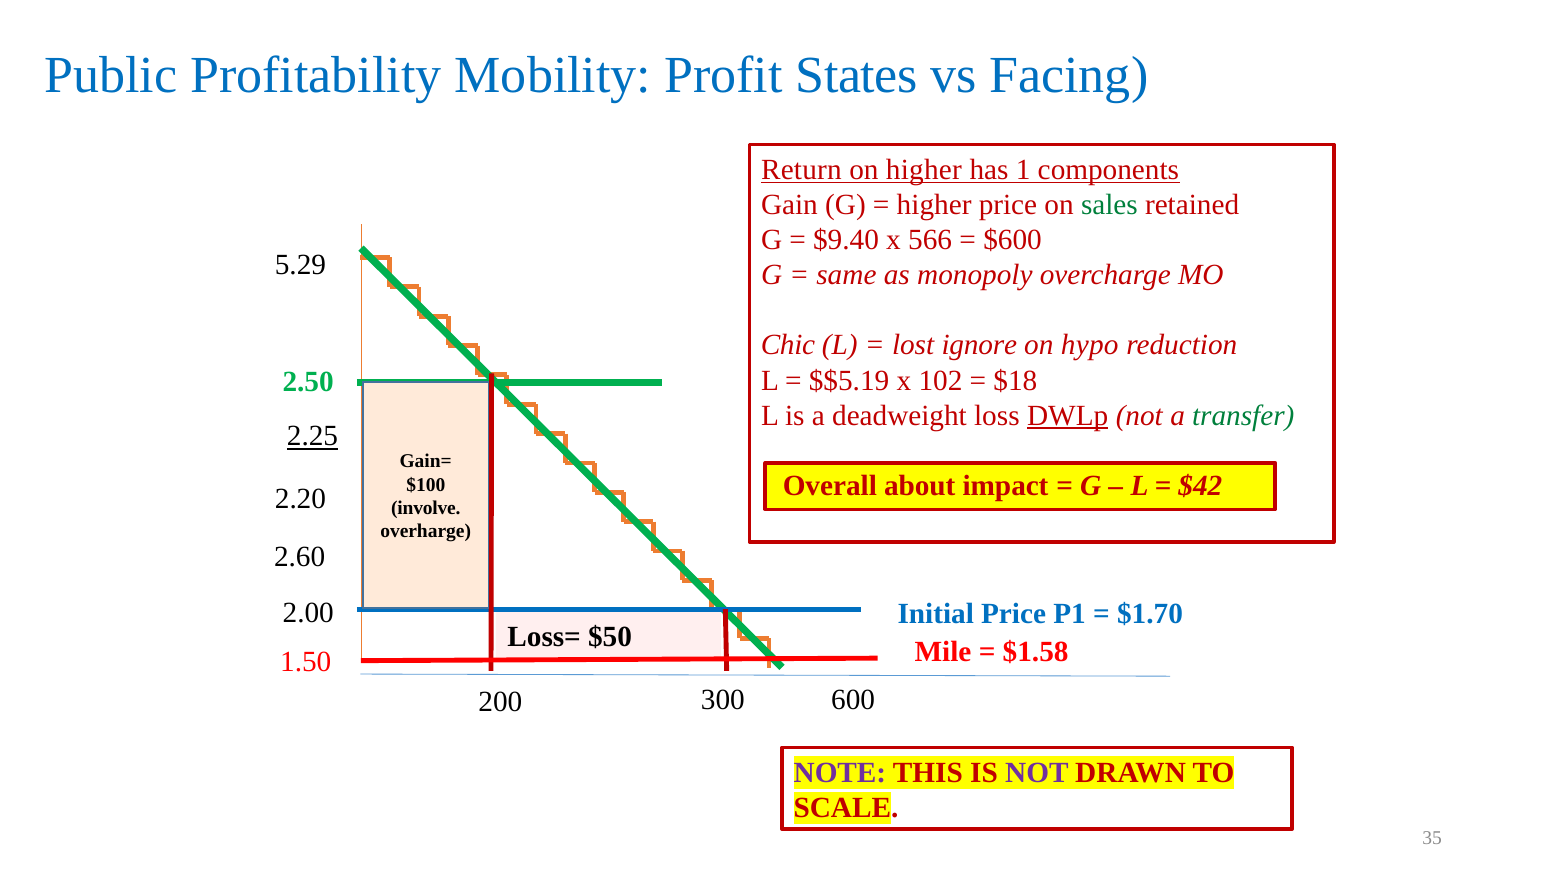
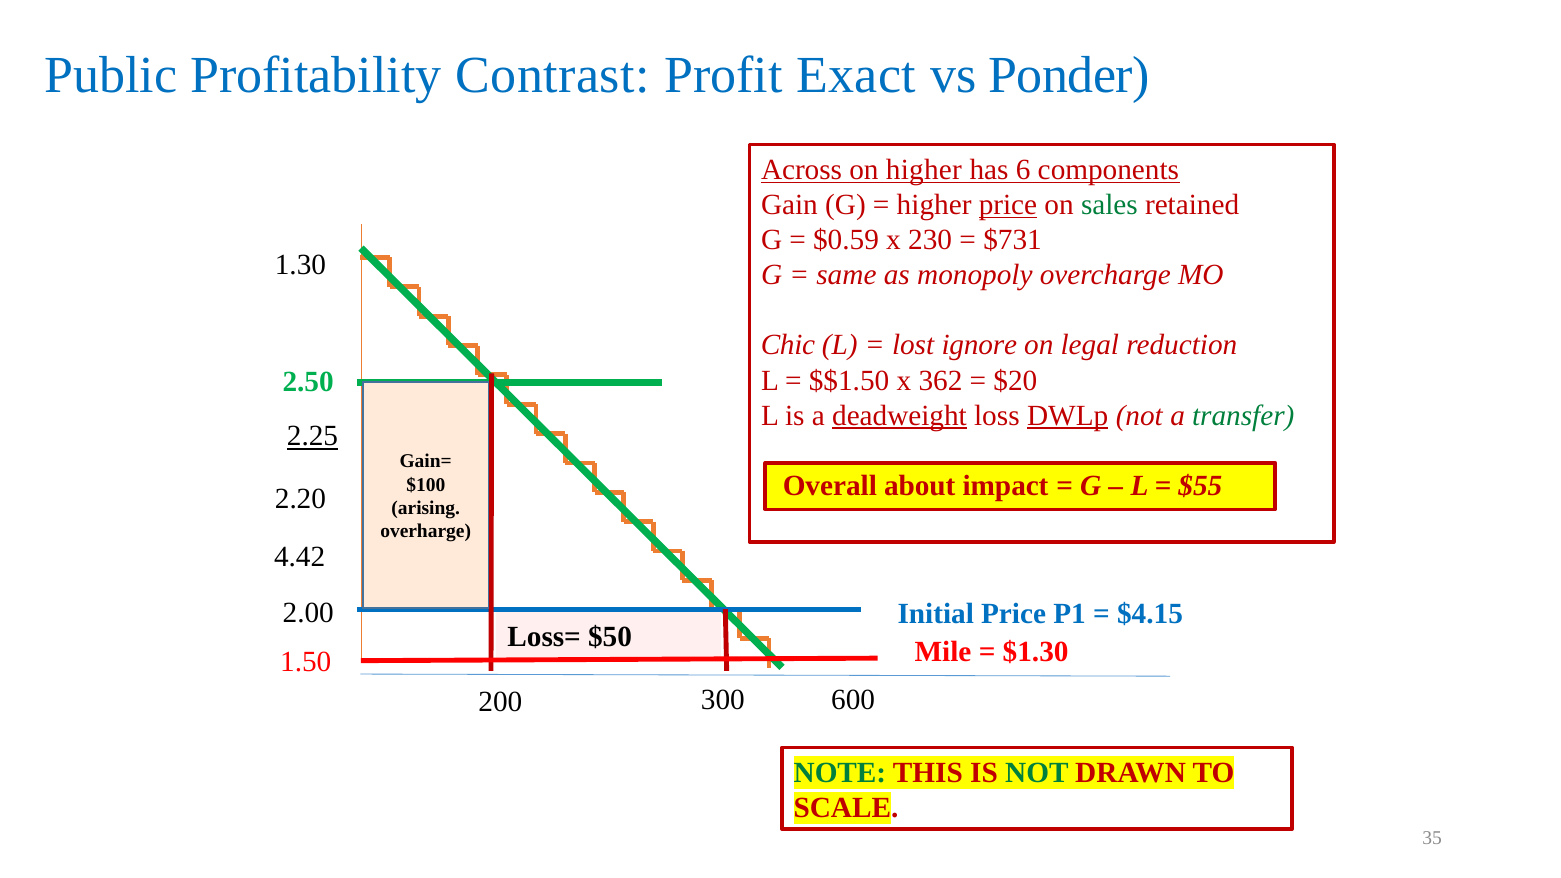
Mobility: Mobility -> Contrast (553, 76)
States: States -> Exact (856, 76)
Facing: Facing -> Ponder (1069, 76)
Return: Return -> Across (802, 170)
1: 1 -> 6 (1023, 170)
price underline: none -> present (1008, 205)
$9.40: $9.40 -> $0.59 (846, 240)
566: 566 -> 230 (930, 240)
$600: $600 -> $731 (1013, 240)
5.29: 5.29 -> 1.30 (300, 265)
hypo: hypo -> legal (1090, 345)
$$5.19: $$5.19 -> $$1.50 (849, 380)
102: 102 -> 362 (940, 380)
$18: $18 -> $20 (1015, 380)
deadweight underline: none -> present (899, 416)
$42: $42 -> $55 (1200, 486)
involve: involve -> arising (426, 508)
2.60: 2.60 -> 4.42 (300, 557)
$1.70: $1.70 -> $4.15 (1150, 614)
$1.58: $1.58 -> $1.30 (1036, 652)
NOTE colour: purple -> green (840, 773)
NOT colour: purple -> green (1037, 773)
